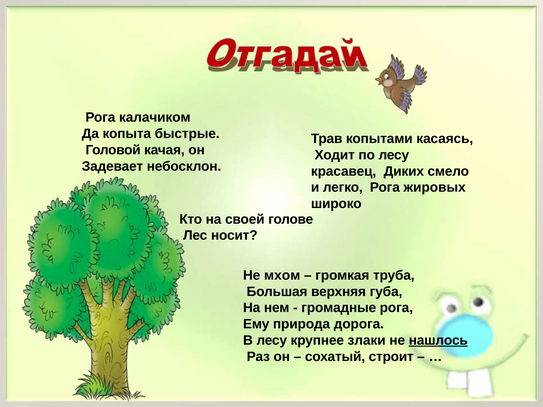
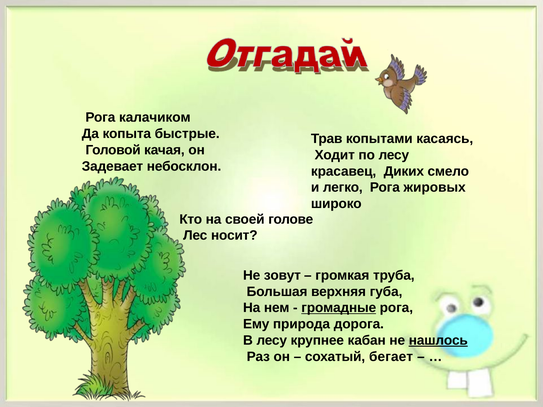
мхом: мхом -> зовут (282, 275)
громадные underline: none -> present (339, 308)
злаки: злаки -> кабан (367, 341)
строит: строит -> бегает (391, 357)
